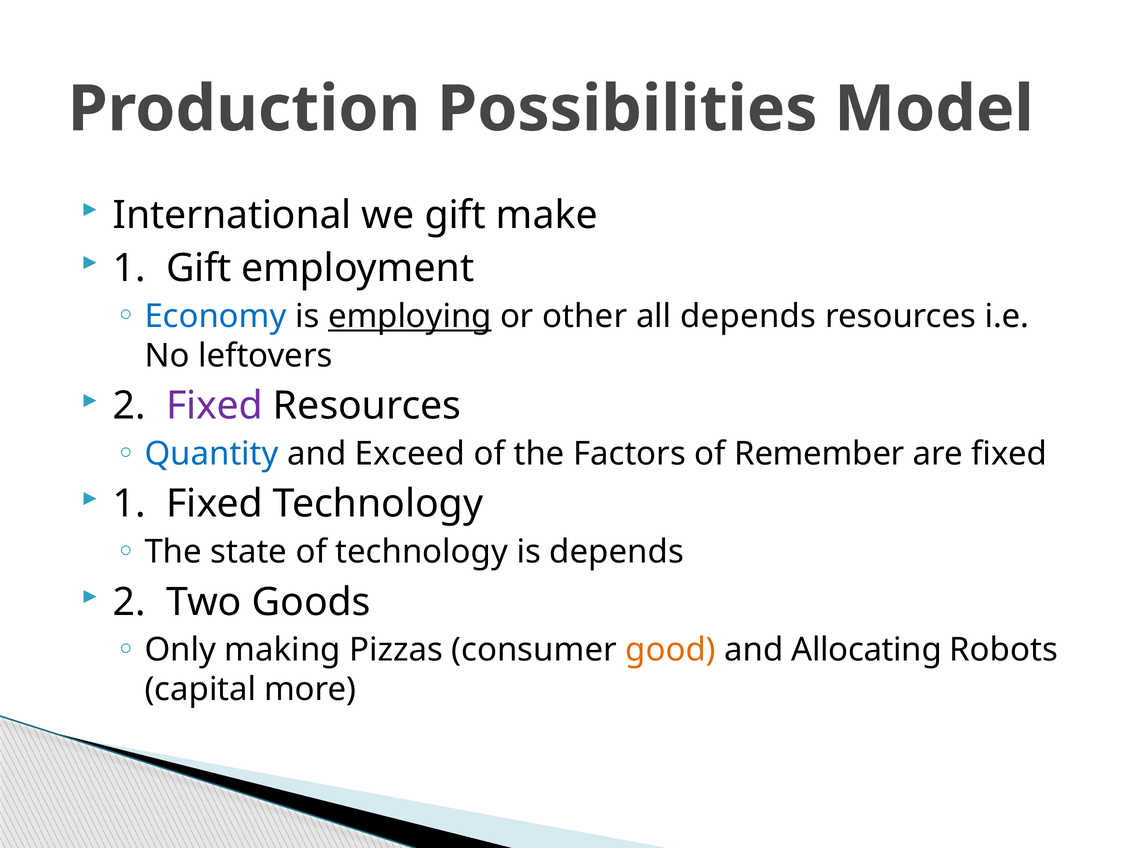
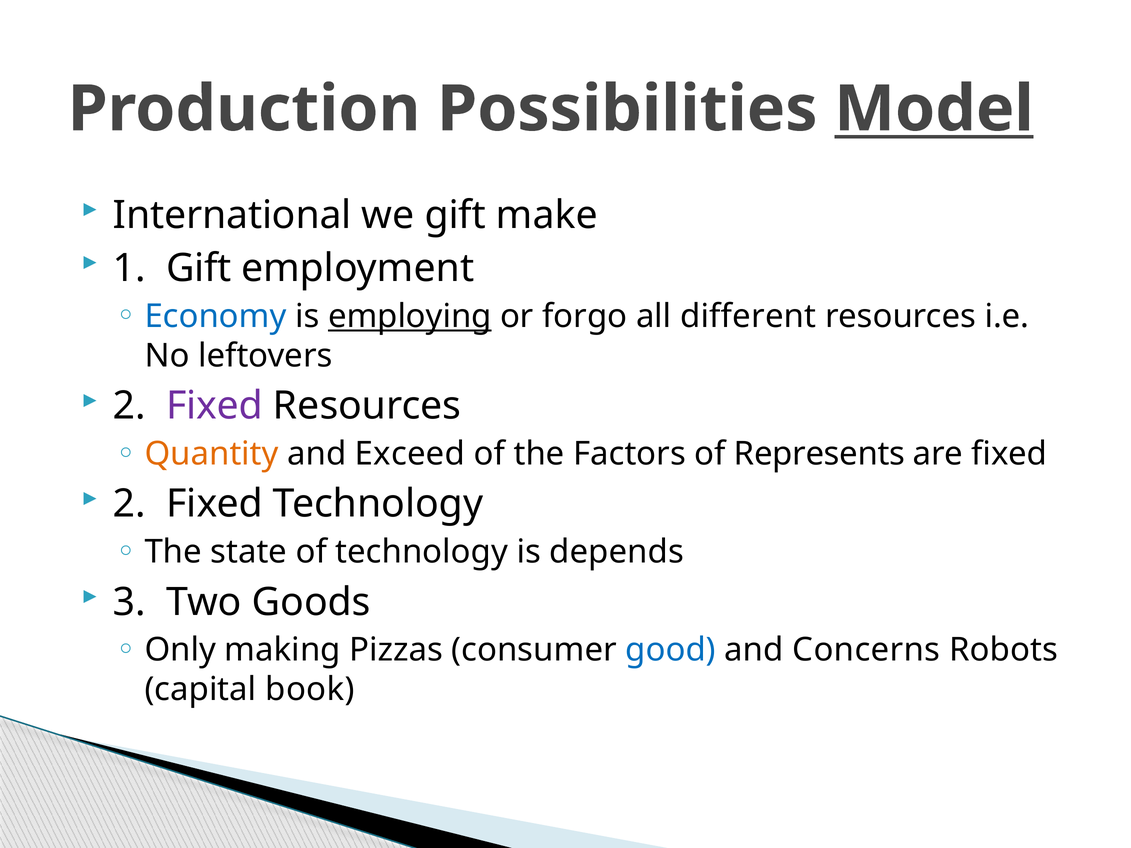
Model underline: none -> present (934, 109)
other: other -> forgo (585, 316)
all depends: depends -> different (748, 316)
Quantity colour: blue -> orange (212, 454)
Remember: Remember -> Represents (819, 454)
1: 1 -> 2 (129, 504)
2: 2 -> 3 (129, 602)
good colour: orange -> blue (671, 650)
Allocating: Allocating -> Concerns (866, 650)
more: more -> book (310, 690)
